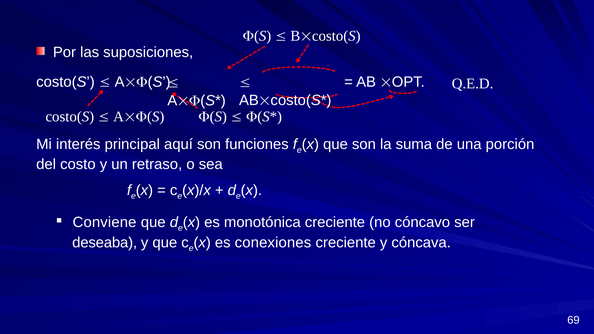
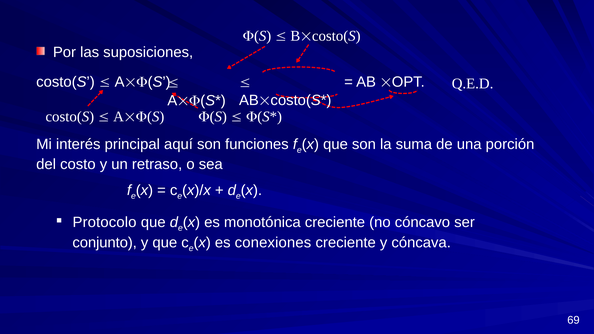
Conviene: Conviene -> Protocolo (105, 222)
deseaba: deseaba -> conjunto (105, 243)
